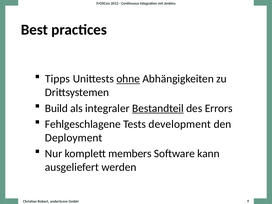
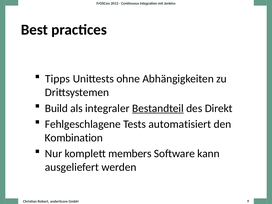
ohne underline: present -> none (128, 79)
Errors: Errors -> Direkt (219, 108)
development: development -> automatisiert (180, 124)
Deployment: Deployment -> Kombination (74, 138)
